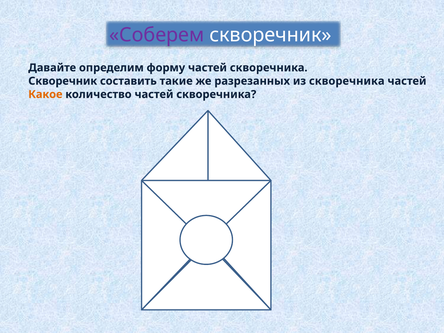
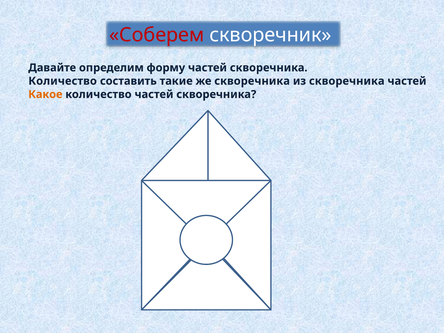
Соберем colour: purple -> red (157, 35)
Скворечник: Скворечник -> Количество (63, 81)
же разрезанных: разрезанных -> скворечника (252, 81)
